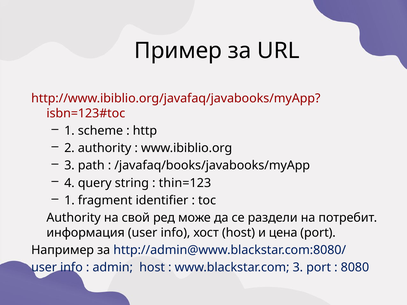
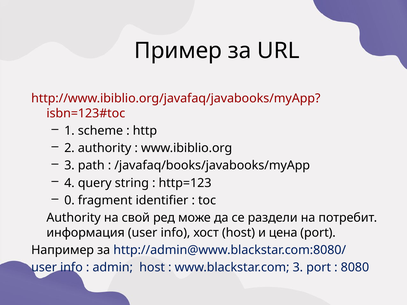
thin=123: thin=123 -> http=123 (185, 183)
1: 1 -> 0 (69, 200)
